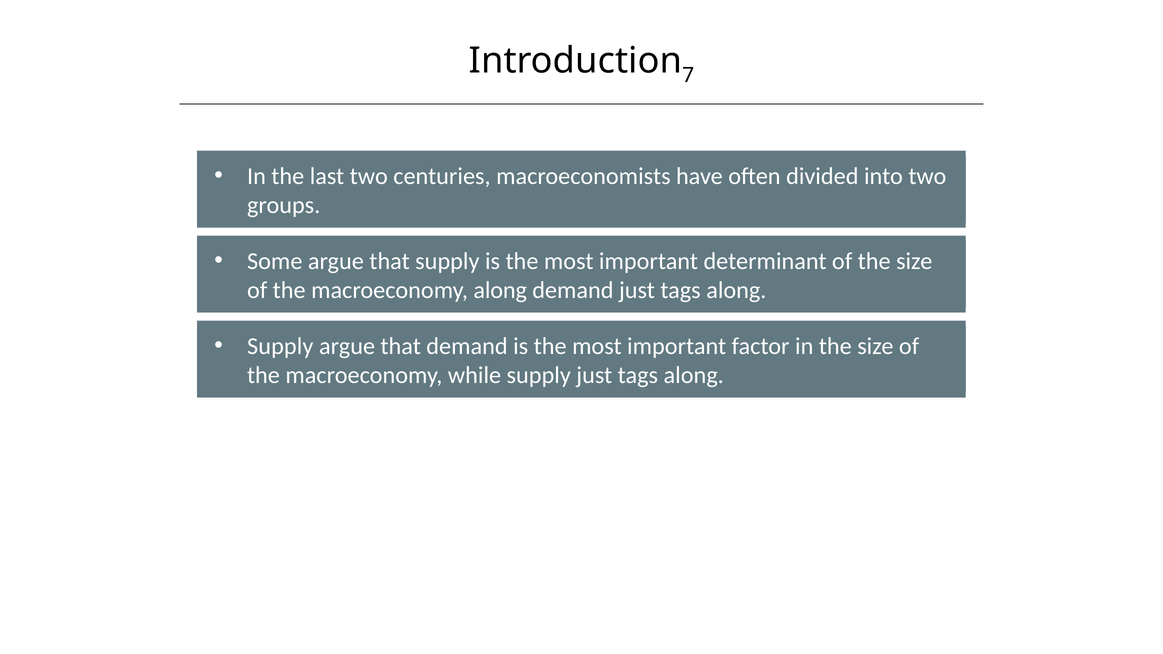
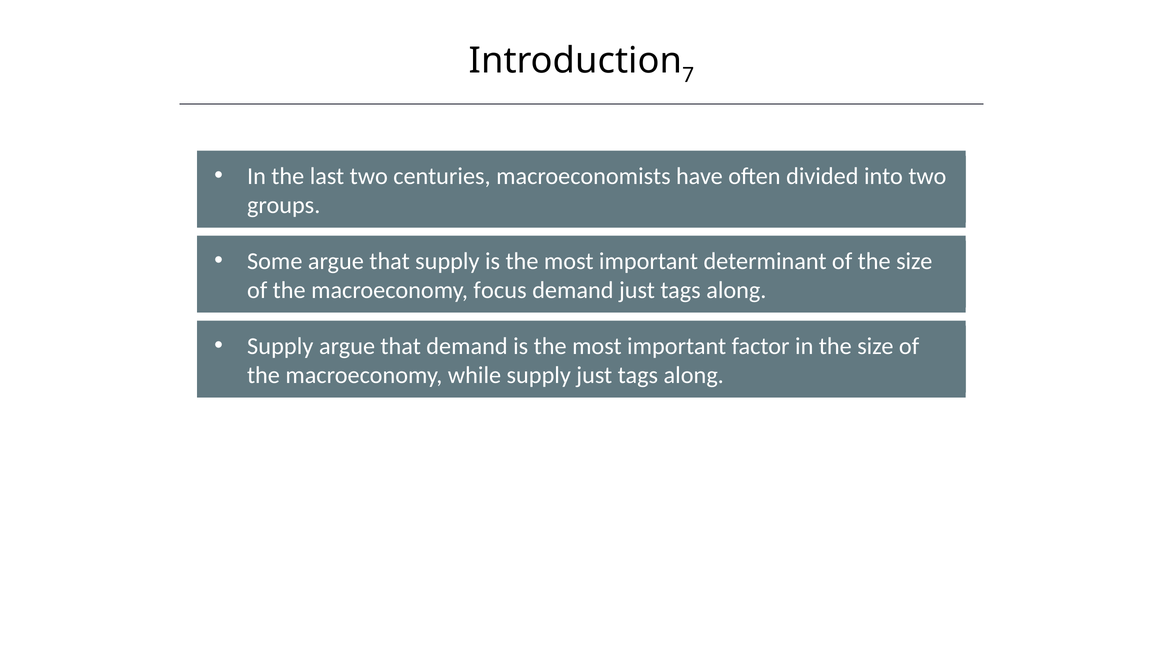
macroeconomy along: along -> focus (500, 290)
